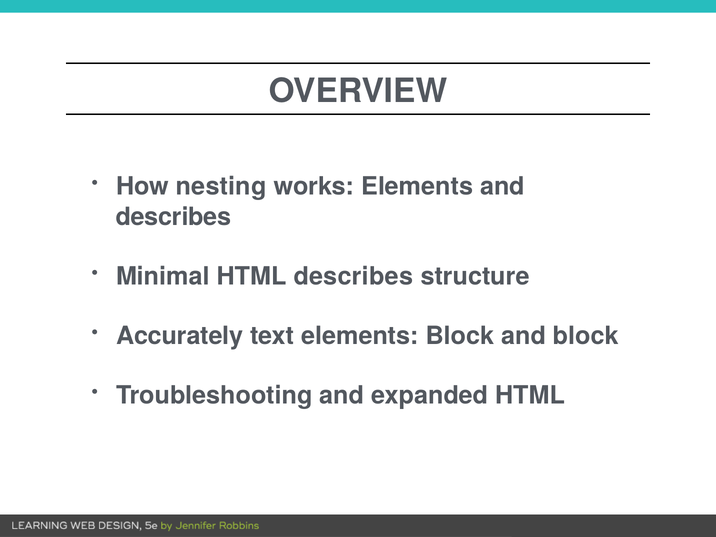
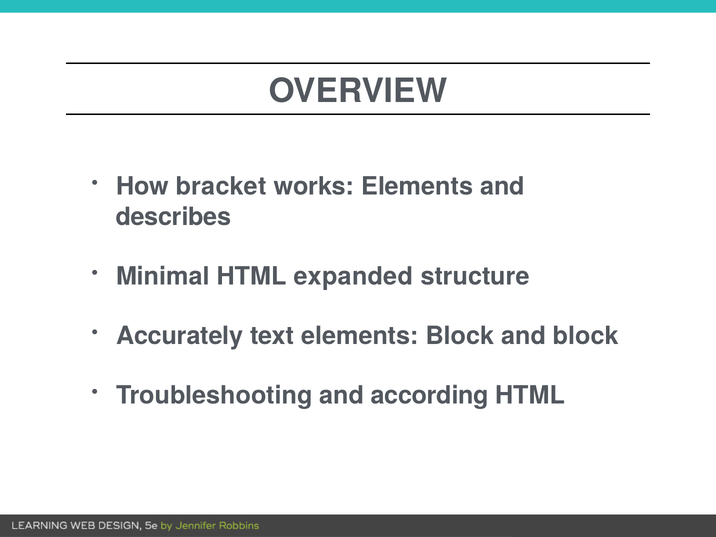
nesting: nesting -> bracket (221, 187)
HTML describes: describes -> expanded (353, 276)
expanded: expanded -> according (430, 396)
